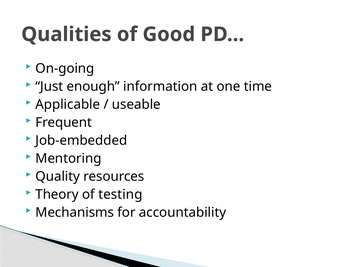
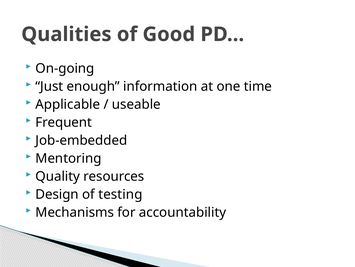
Theory: Theory -> Design (57, 194)
